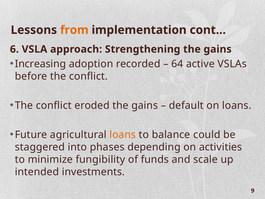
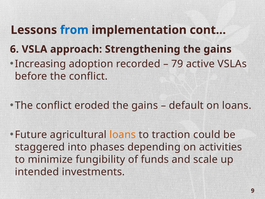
from colour: orange -> blue (74, 30)
64: 64 -> 79 (177, 64)
balance: balance -> traction (171, 134)
